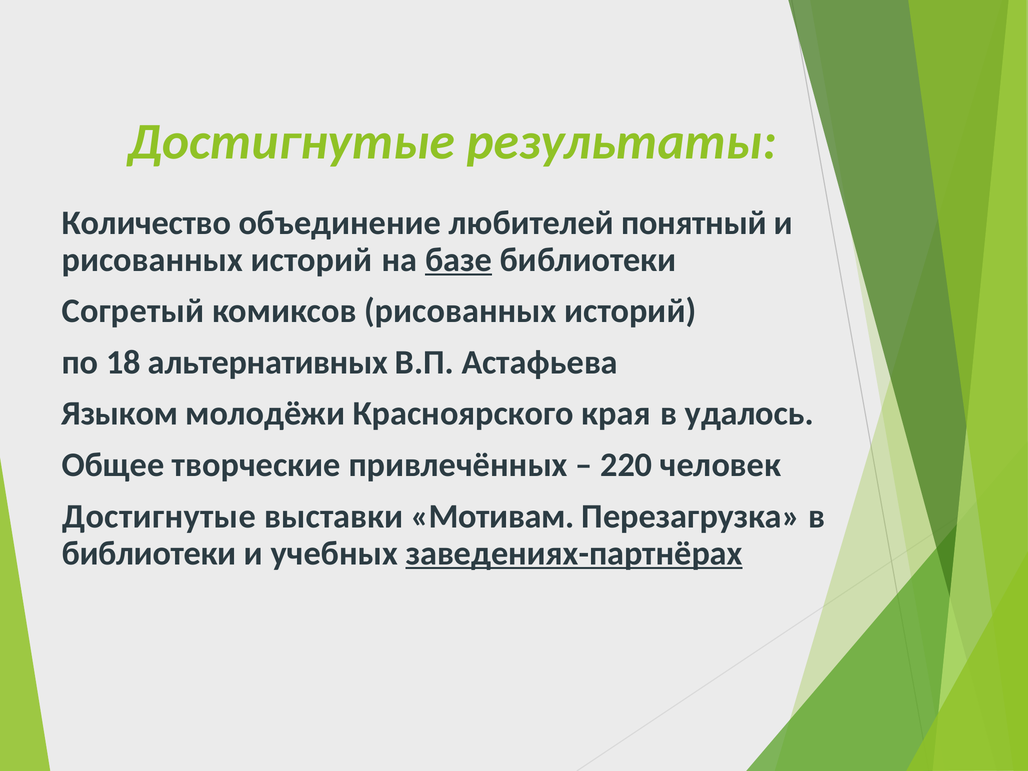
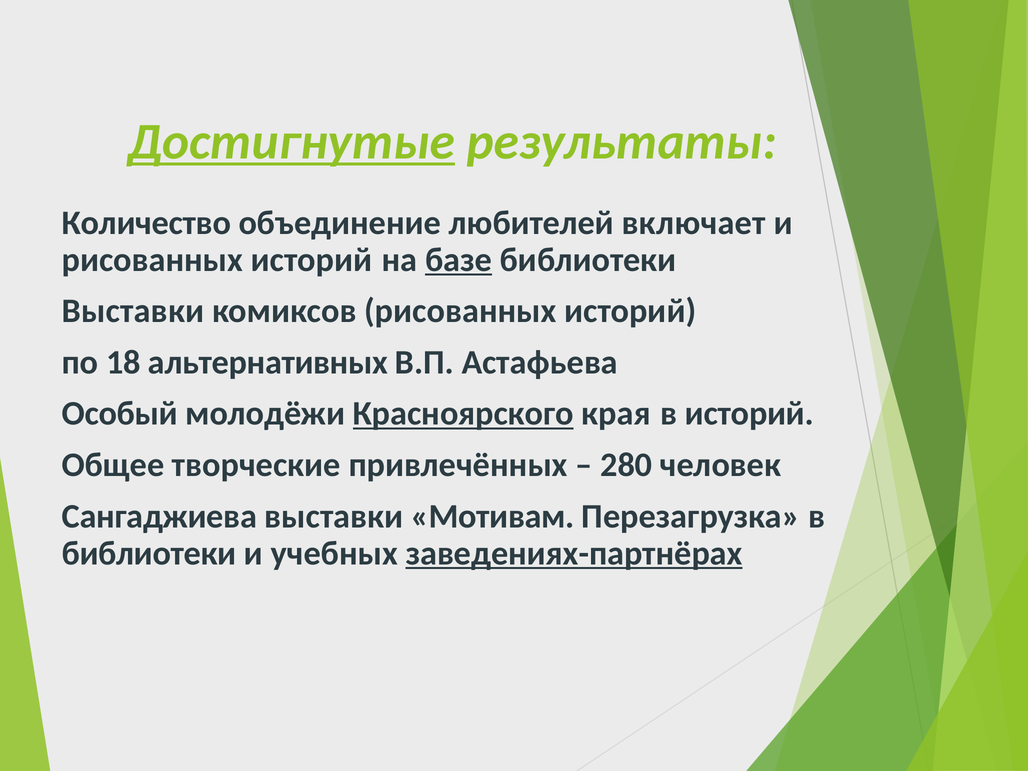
Достигнутые underline: none -> present (291, 142)
понятный: понятный -> включает (694, 223)
Согретый: Согретый -> Выставки (133, 311)
Языком: Языком -> Особый (120, 414)
Красноярского underline: none -> present (463, 414)
в удалось: удалось -> историй (749, 414)
220: 220 -> 280 (626, 465)
Достигнутые: Достигнутые -> Сангаджиева (159, 516)
